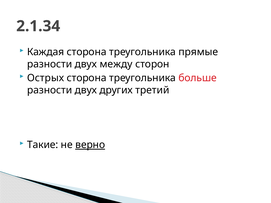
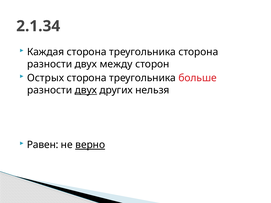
треугольника прямые: прямые -> сторона (198, 52)
двух underline: none -> present (86, 90)
третий: третий -> нельзя (152, 90)
Такие: Такие -> Равен (43, 145)
